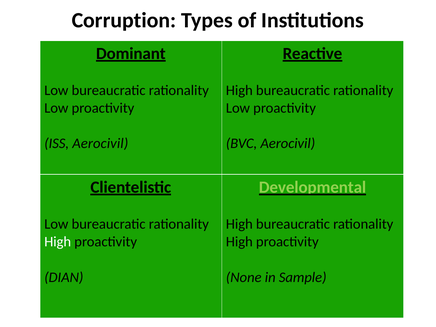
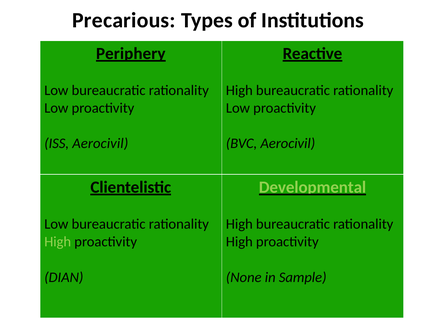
Corruption: Corruption -> Precarious (124, 20)
Dominant: Dominant -> Periphery (131, 53)
High colour: white -> light green (58, 242)
